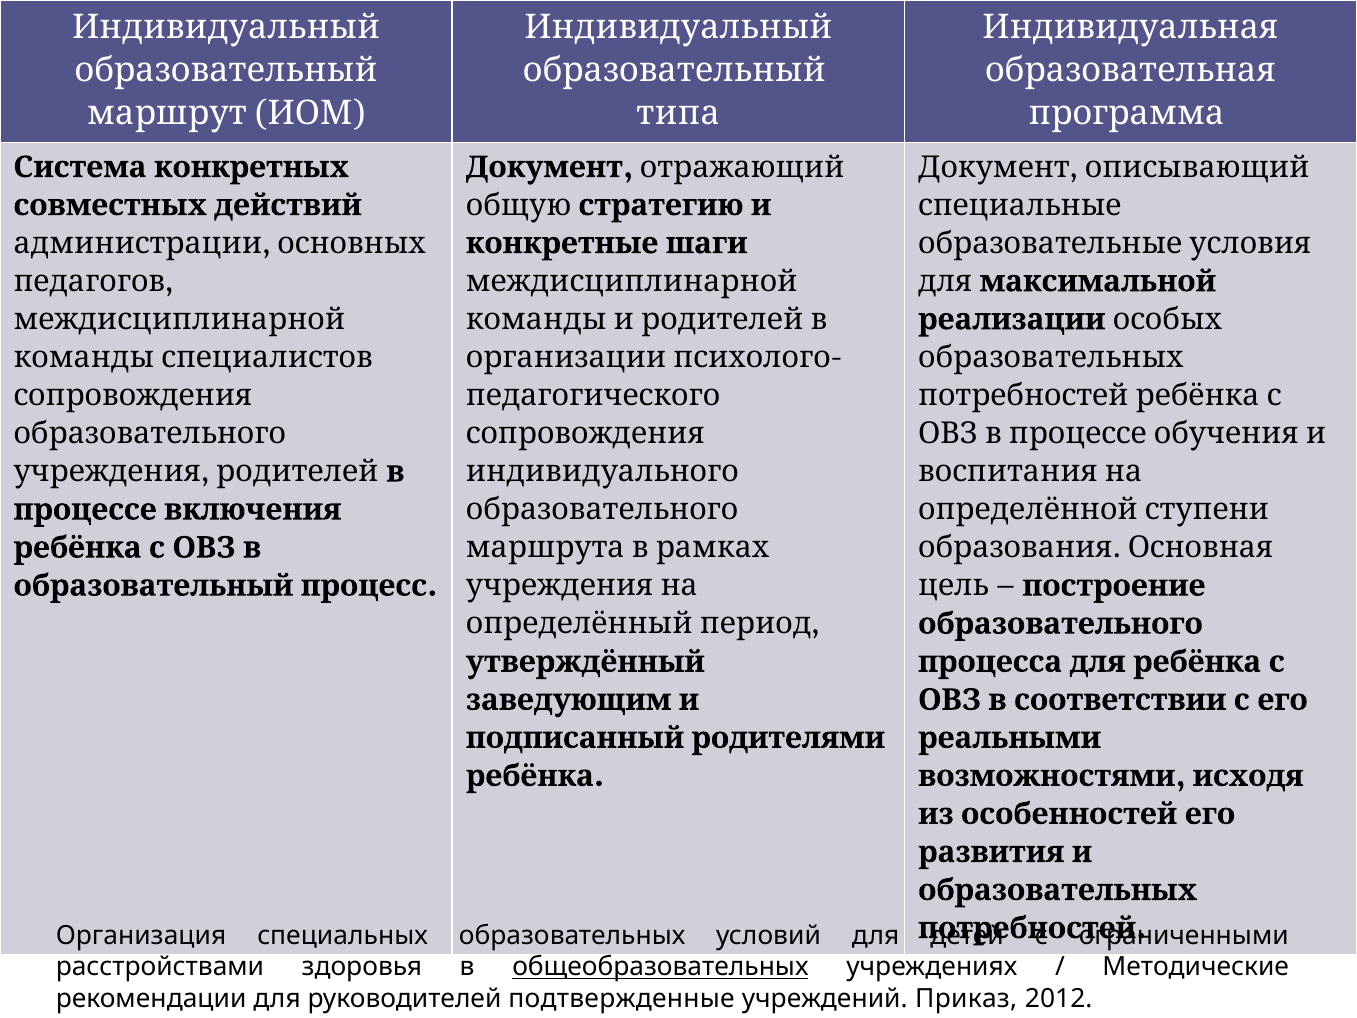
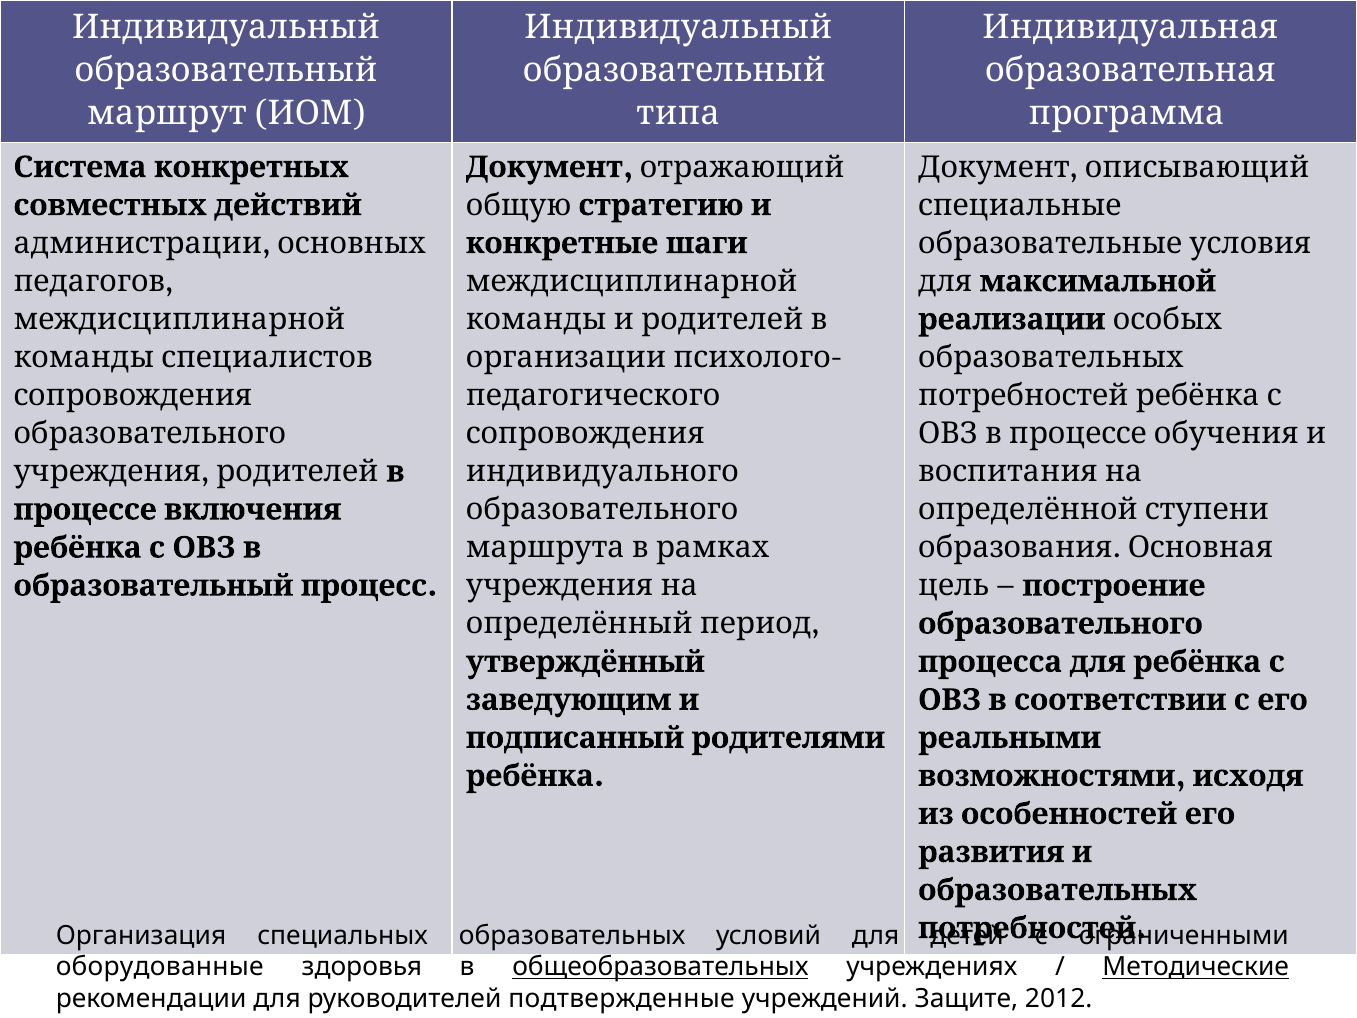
расстройствами: расстройствами -> оборудованные (160, 967)
Методические underline: none -> present (1196, 967)
Приказ: Приказ -> Защите (966, 999)
